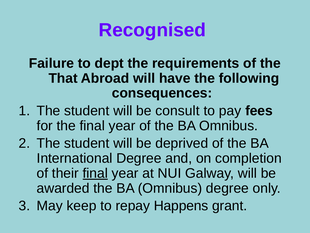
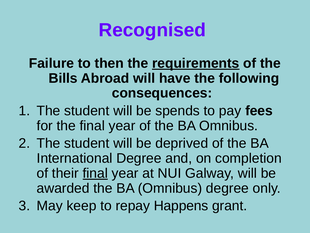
dept: dept -> then (109, 63)
requirements underline: none -> present (196, 63)
That: That -> Bills (63, 78)
consult: consult -> spends (178, 111)
